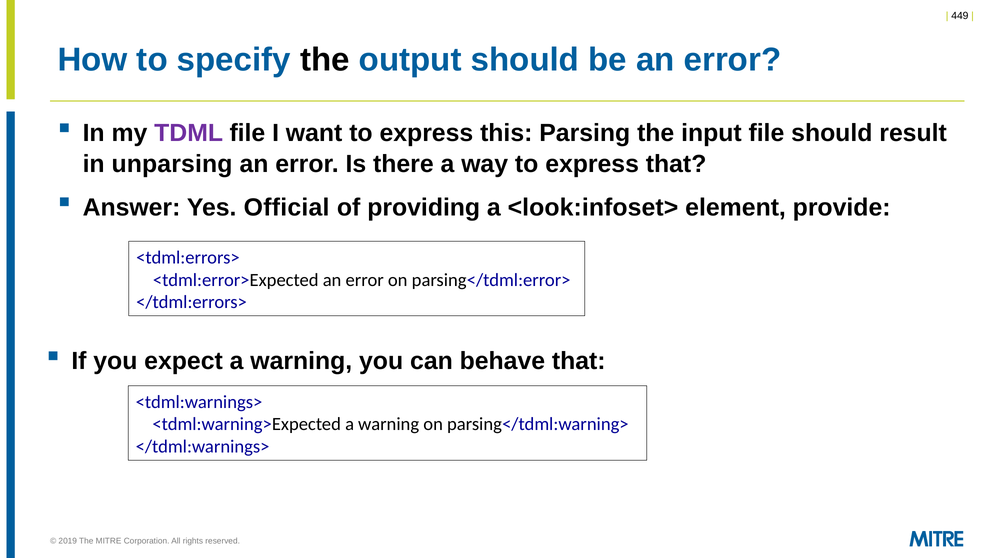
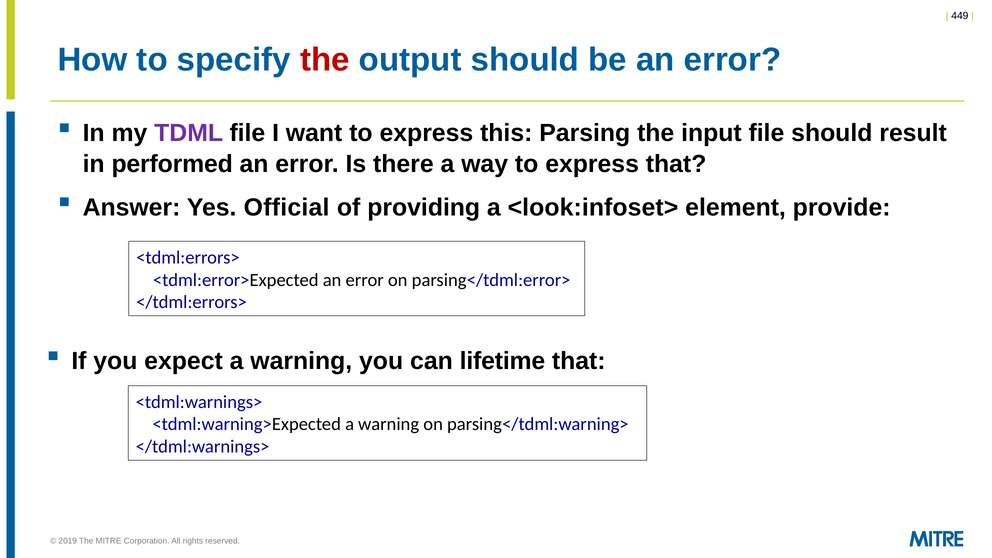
the colour: black -> red (325, 60)
unparsing: unparsing -> performed (172, 164)
behave: behave -> lifetime (502, 361)
